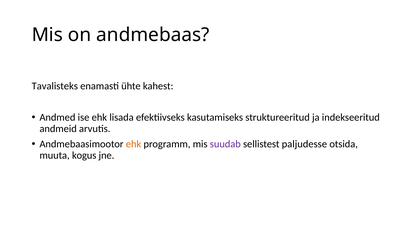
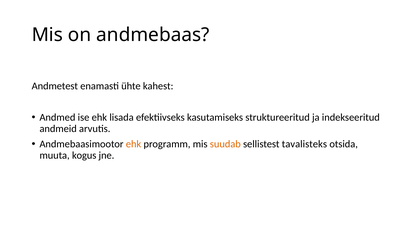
Tavalisteks: Tavalisteks -> Andmetest (55, 86)
suudab colour: purple -> orange (225, 144)
paljudesse: paljudesse -> tavalisteks (304, 144)
